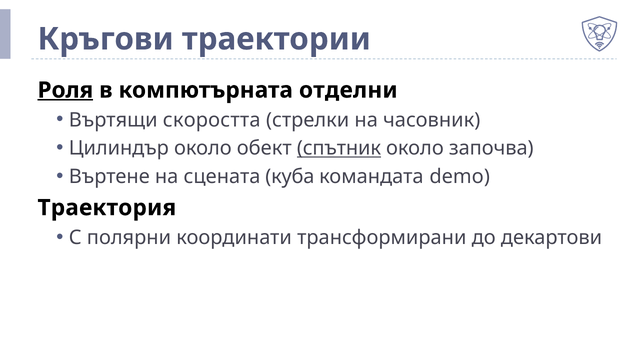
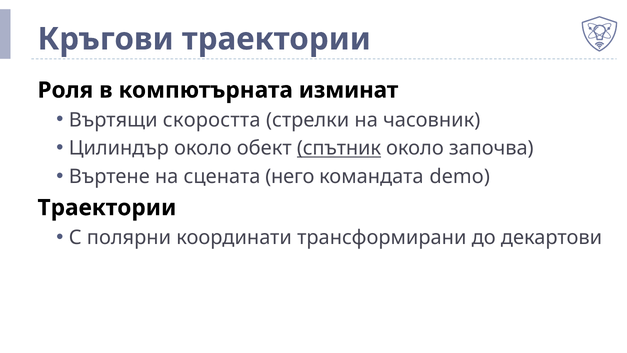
Роля underline: present -> none (65, 90)
отделни: отделни -> изминат (349, 90)
куба: куба -> него (290, 177)
Траектория: Траектория -> Траектории (107, 208)
